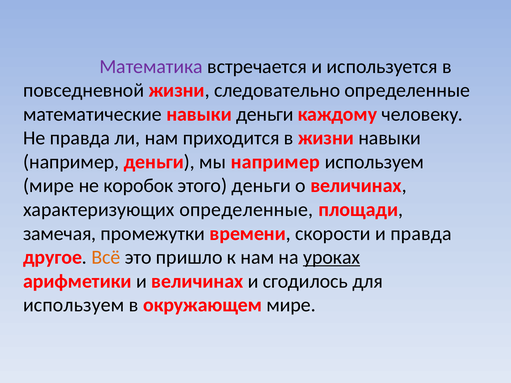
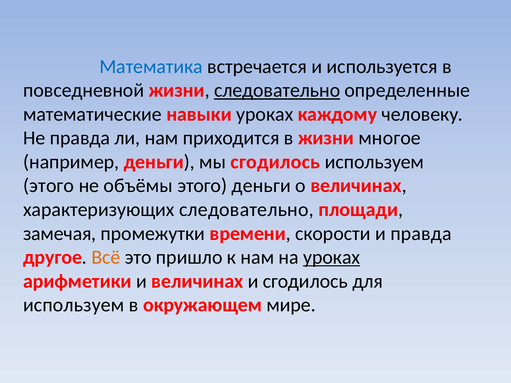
Математика colour: purple -> blue (151, 67)
следовательно underline: none -> present (277, 90)
навыки деньги: деньги -> уроках (265, 114)
жизни навыки: навыки -> многое (390, 138)
мы например: например -> сгодилось (275, 162)
мире: мире -> этого (49, 186)
коробок: коробок -> объёмы (138, 186)
характеризующих определенные: определенные -> следовательно (246, 210)
